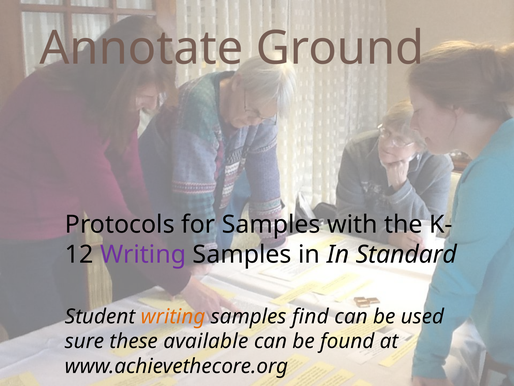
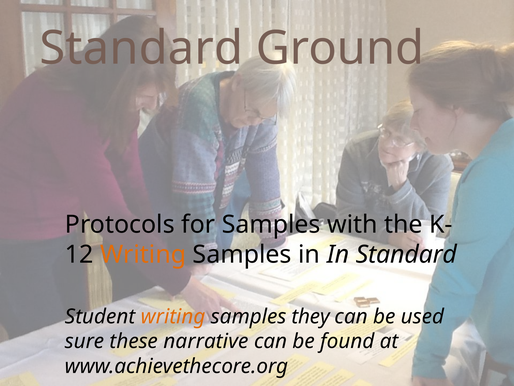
Annotate: Annotate -> Standard (141, 48)
Writing colour: purple -> orange (143, 254)
find: find -> they (311, 316)
available: available -> narrative (206, 341)
